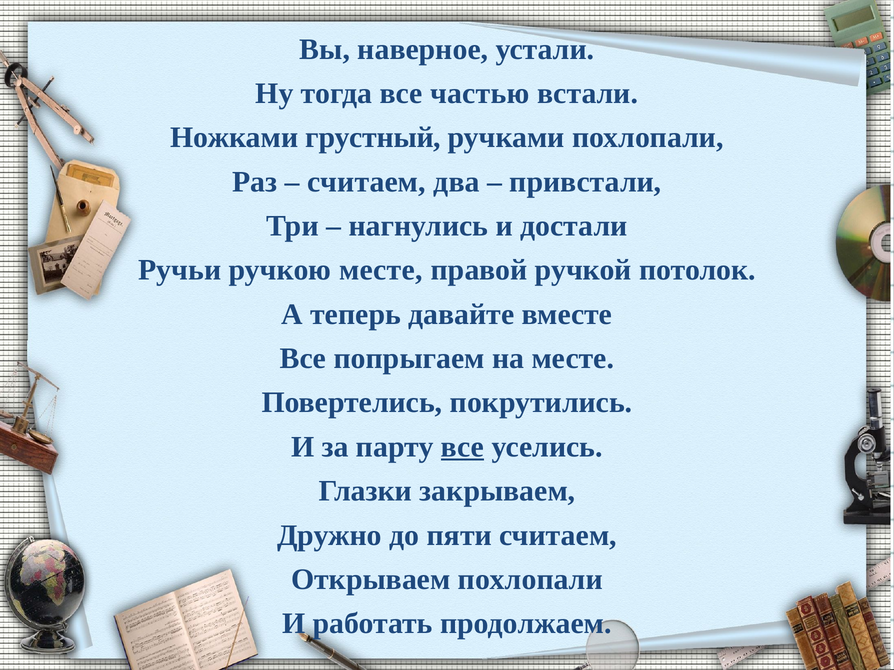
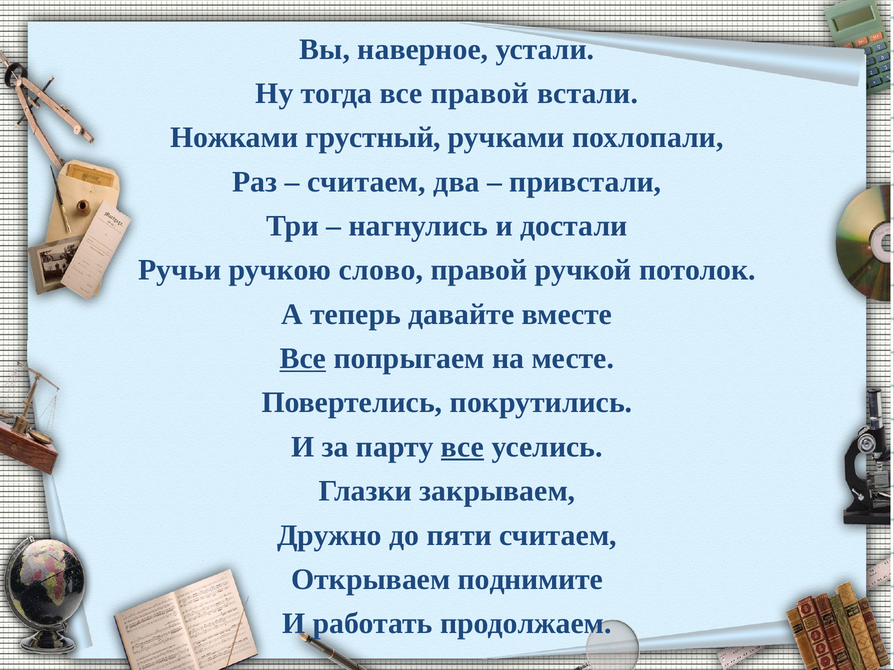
все частью: частью -> правой (480, 94)
ручкою месте: месте -> слово (381, 270)
Все underline: none -> present (303, 359)
Открываем похлопали: похлопали -> поднимите (530, 580)
